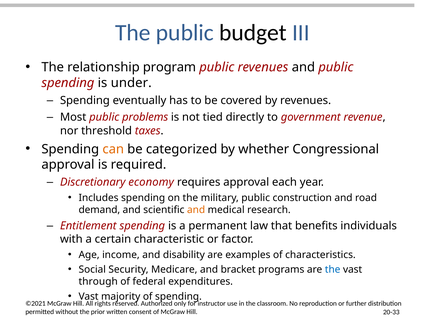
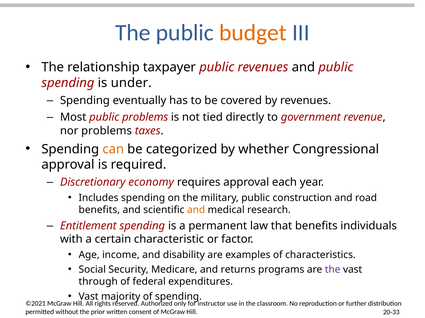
budget colour: black -> orange (253, 33)
program: program -> taxpayer (169, 67)
nor threshold: threshold -> problems (107, 131)
demand: demand -> benefits (99, 210)
bracket: bracket -> returns (238, 270)
the colour: blue -> purple (333, 270)
